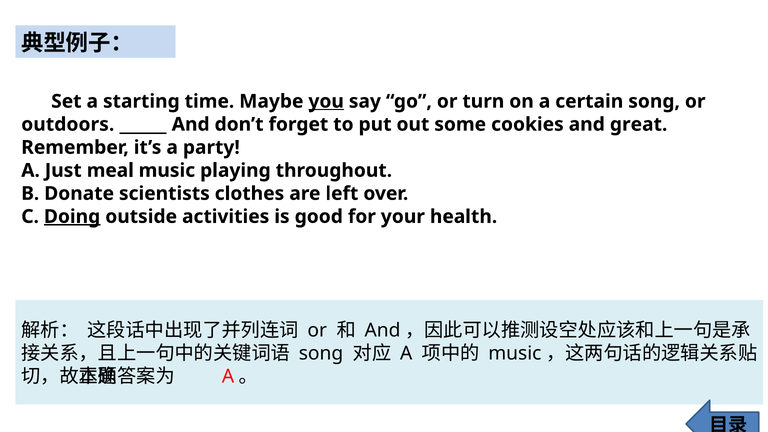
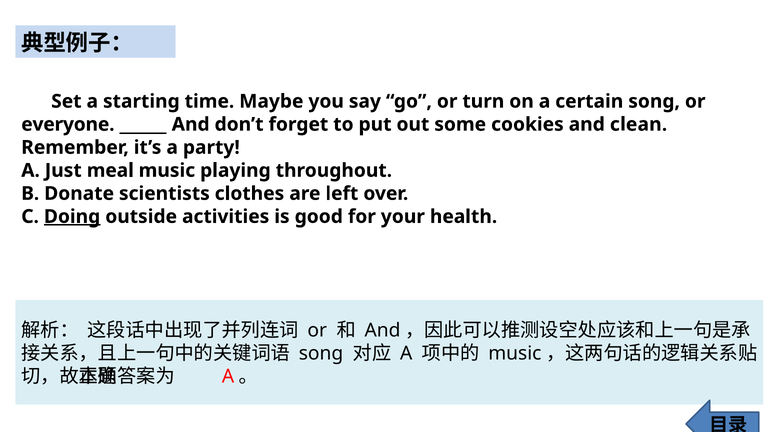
you underline: present -> none (326, 101)
outdoors: outdoors -> everyone (68, 124)
great: great -> clean (639, 124)
